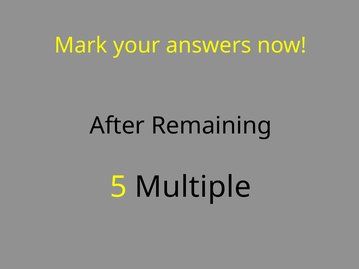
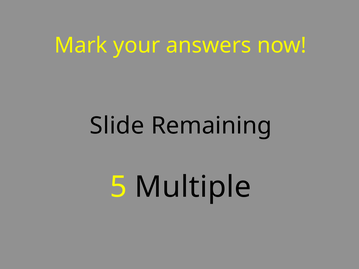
After: After -> Slide (117, 126)
